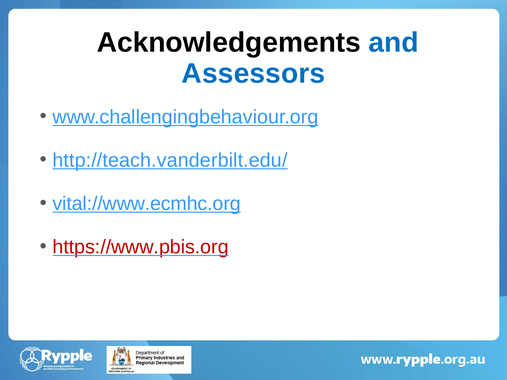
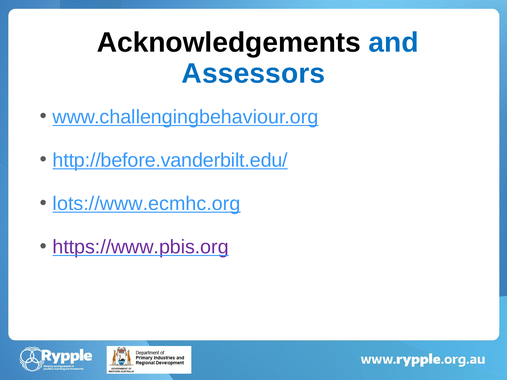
http://teach.vanderbilt.edu/: http://teach.vanderbilt.edu/ -> http://before.vanderbilt.edu/ (170, 160)
vital://www.ecmhc.org: vital://www.ecmhc.org -> lots://www.ecmhc.org (147, 204)
https://www.pbis.org colour: red -> purple (141, 247)
